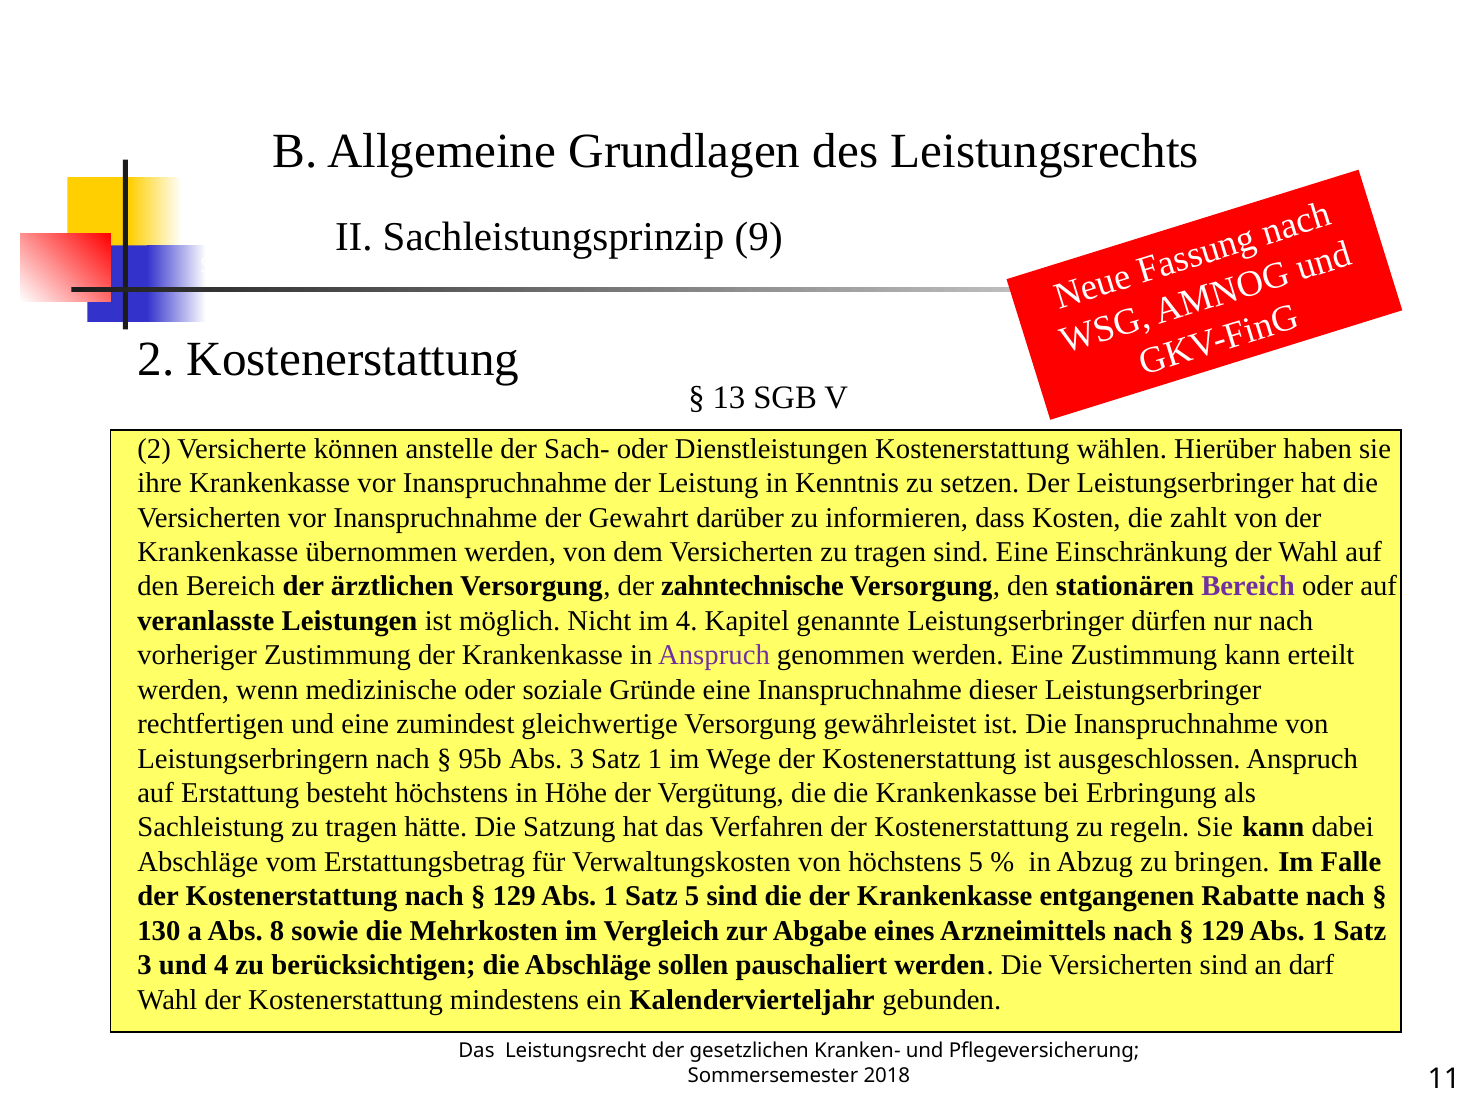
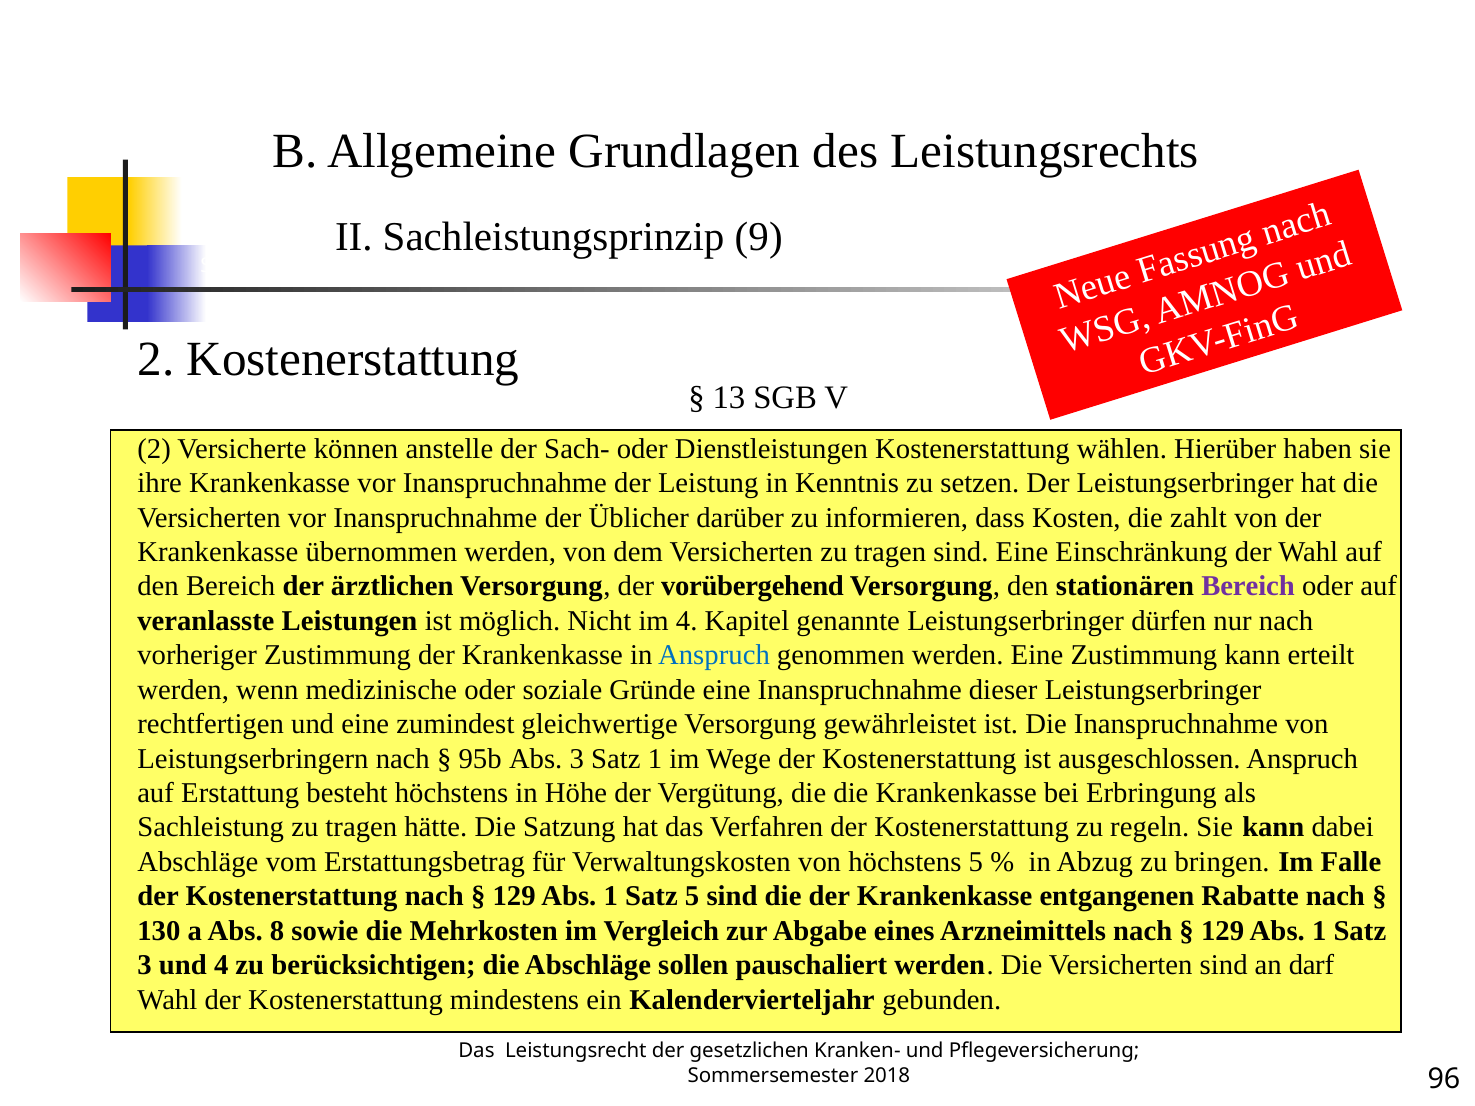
Gewahrt: Gewahrt -> Üblicher (639, 518)
zahntechnische: zahntechnische -> vorübergehend (752, 587)
Anspruch colour: purple -> blue (714, 656)
11: 11 -> 96 (1444, 1079)
